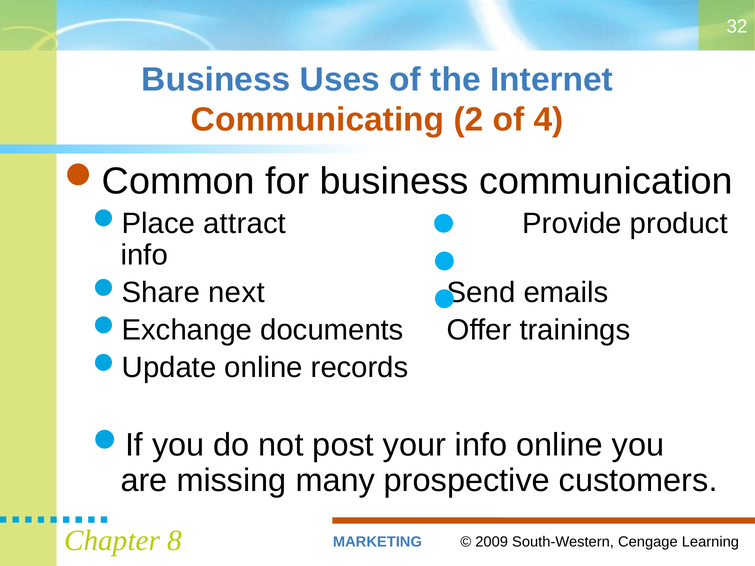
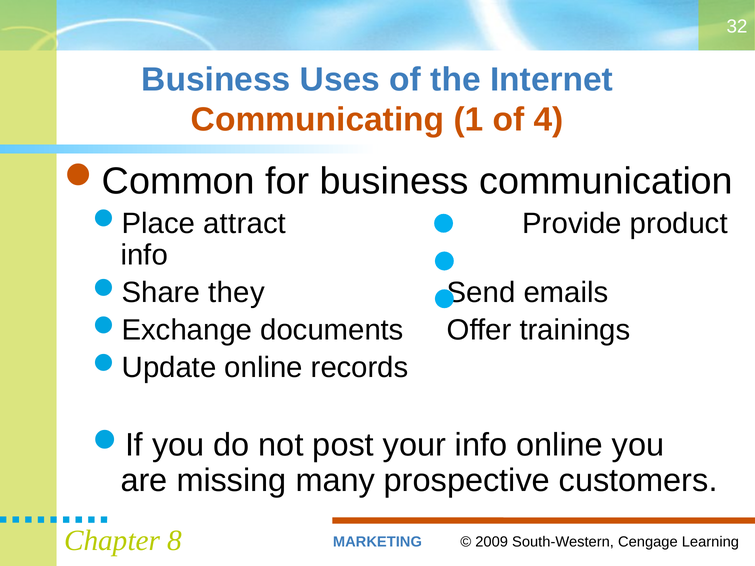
2: 2 -> 1 (469, 120)
next: next -> they (237, 293)
